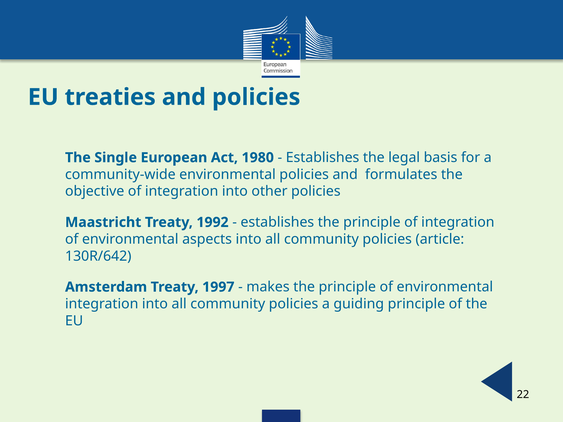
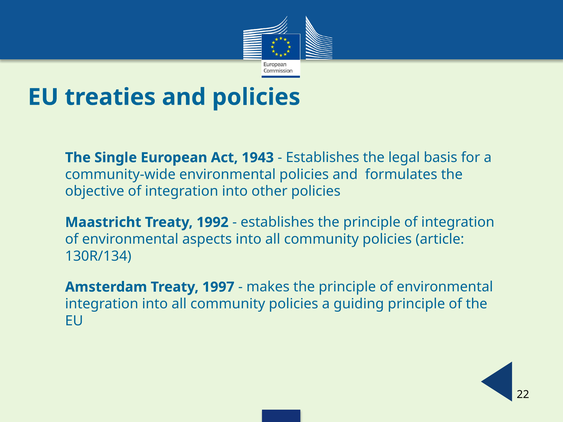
1980: 1980 -> 1943 (258, 158)
130R/642: 130R/642 -> 130R/134 (98, 256)
